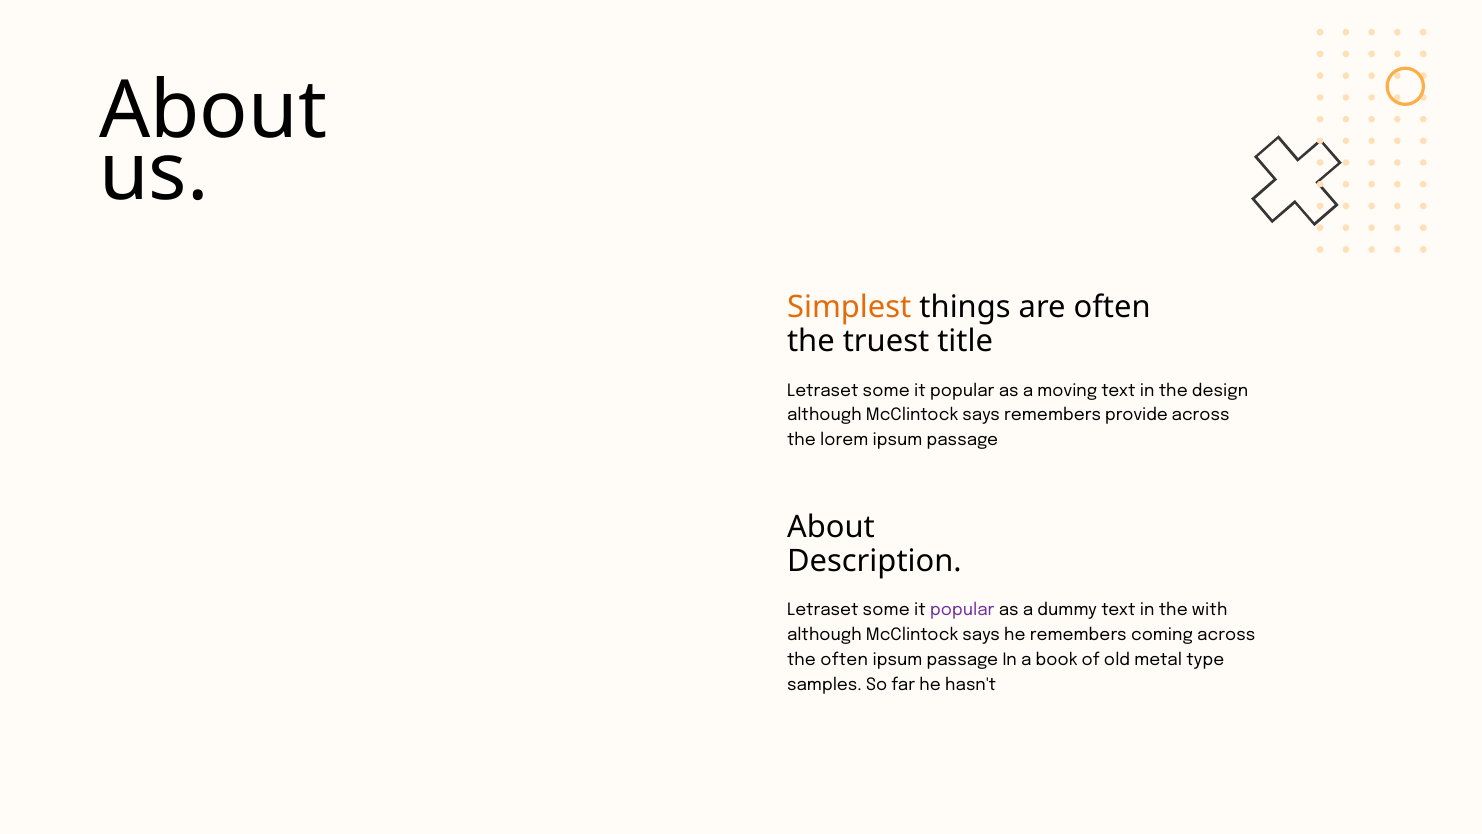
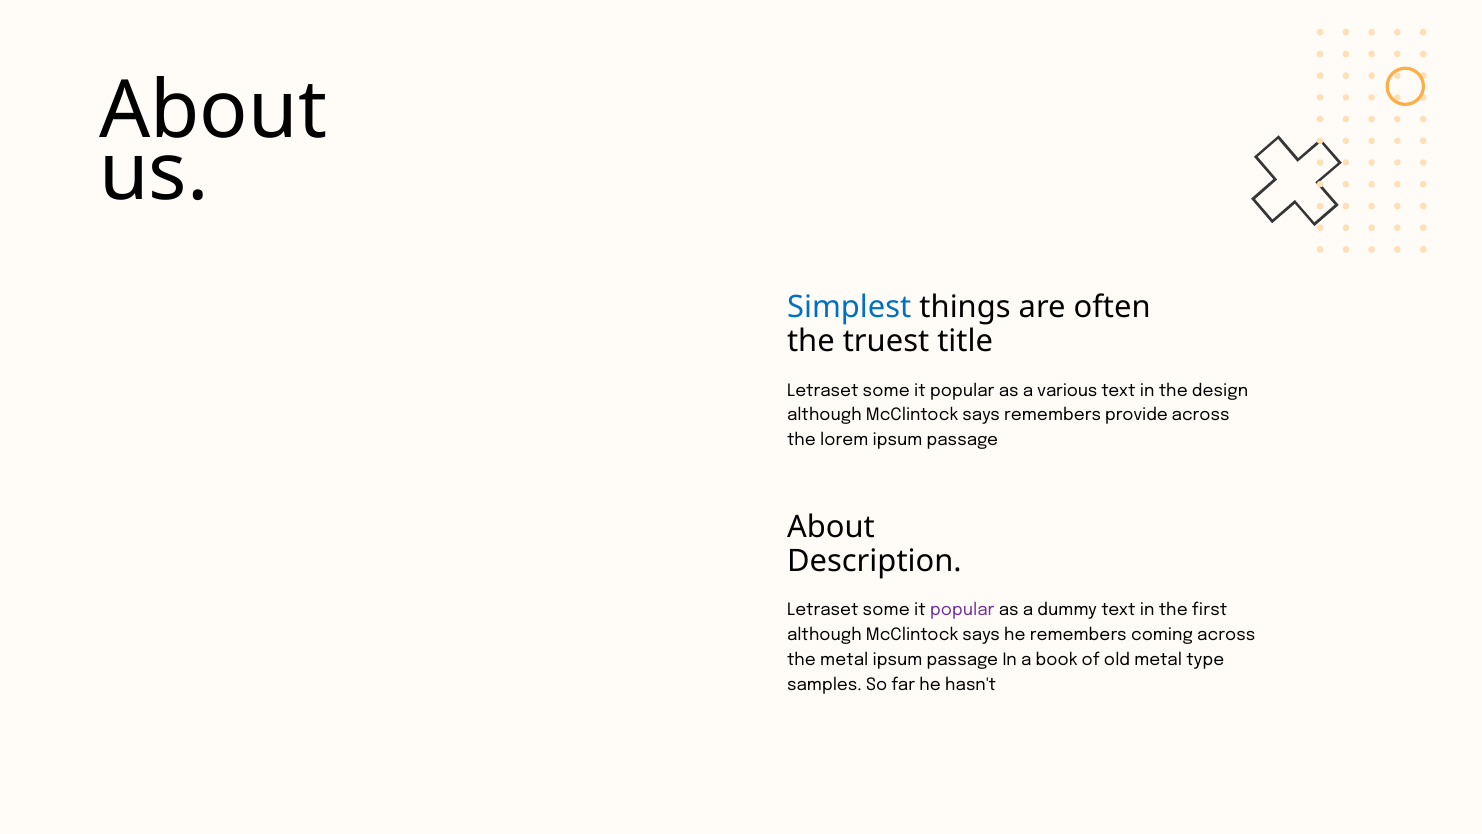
Simplest colour: orange -> blue (849, 307)
moving: moving -> various (1067, 390)
with: with -> first (1210, 610)
the often: often -> metal (844, 659)
